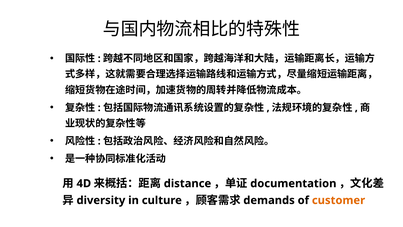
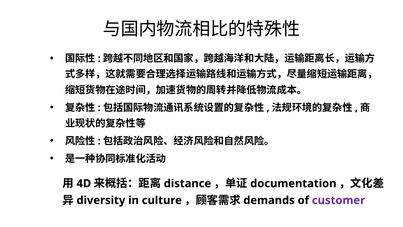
customer colour: orange -> purple (338, 200)
